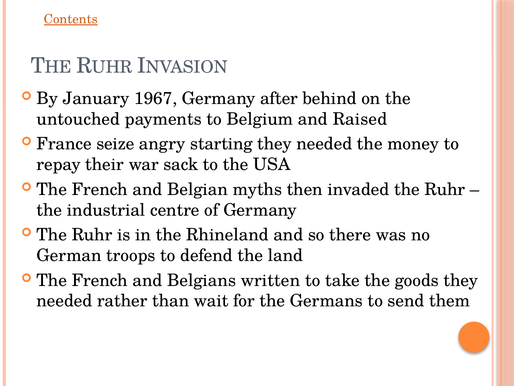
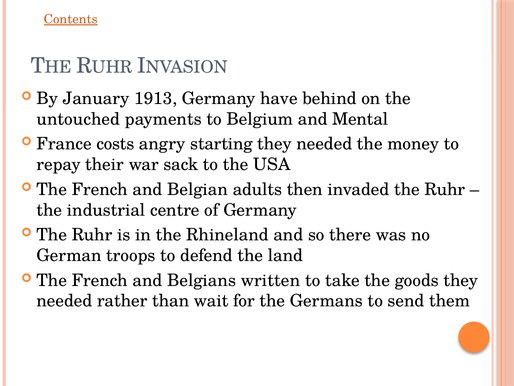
1967: 1967 -> 1913 (156, 98)
after: after -> have (279, 98)
Raised: Raised -> Mental (360, 119)
seize: seize -> costs (115, 144)
myths: myths -> adults (257, 189)
